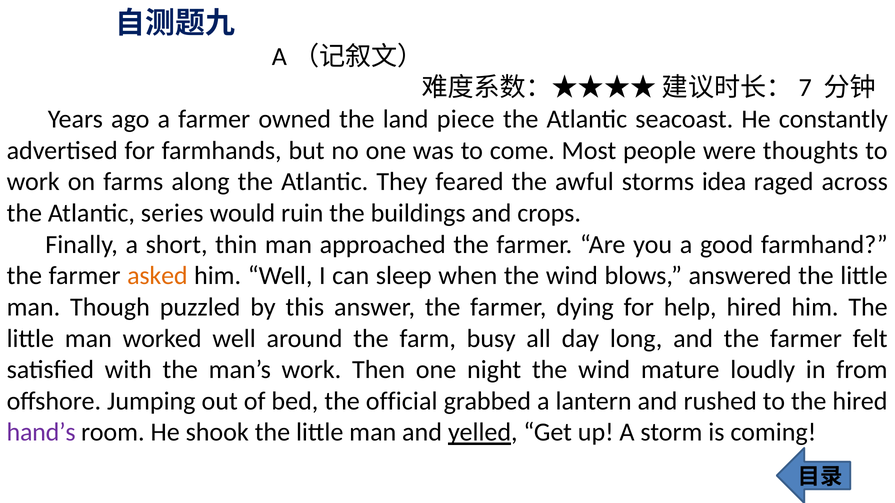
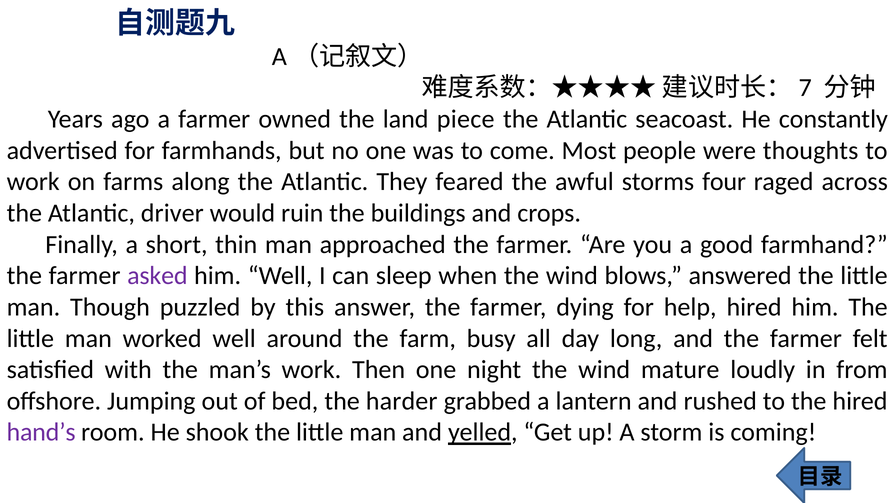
idea: idea -> four (724, 182)
series: series -> driver (172, 213)
asked colour: orange -> purple (157, 276)
official: official -> harder (402, 401)
